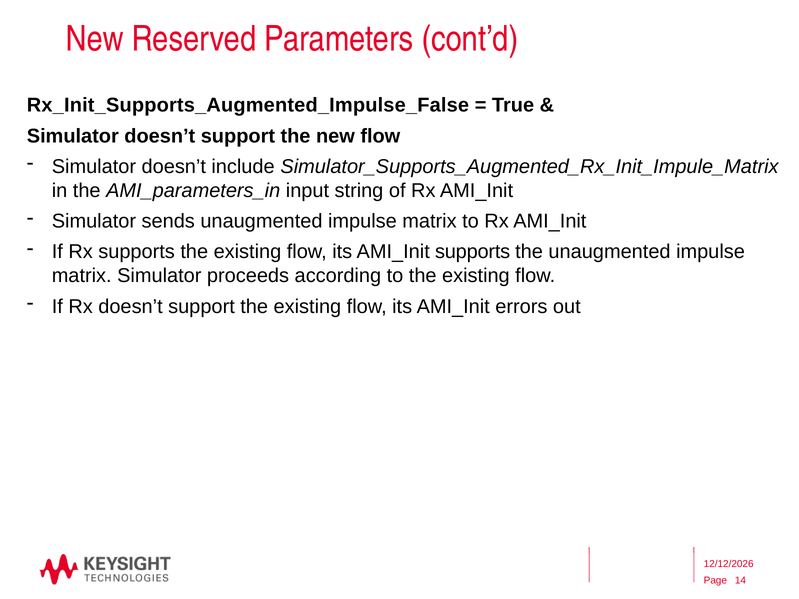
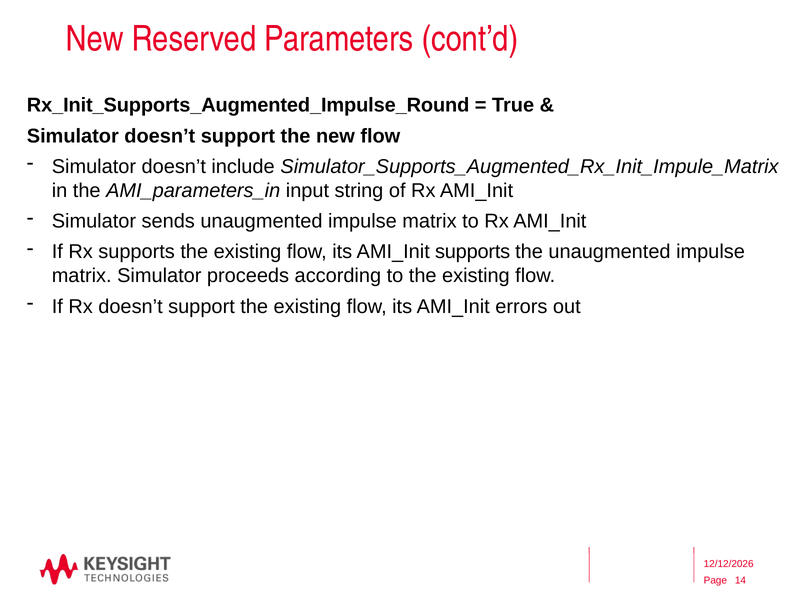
Rx_Init_Supports_Augmented_Impulse_False: Rx_Init_Supports_Augmented_Impulse_False -> Rx_Init_Supports_Augmented_Impulse_Round (248, 105)
